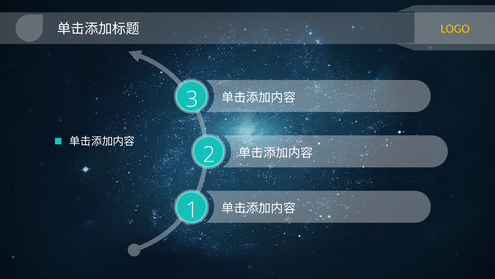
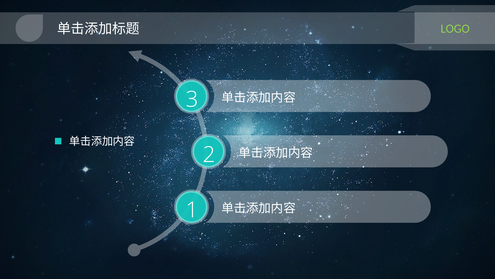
LOGO colour: yellow -> light green (455, 29)
